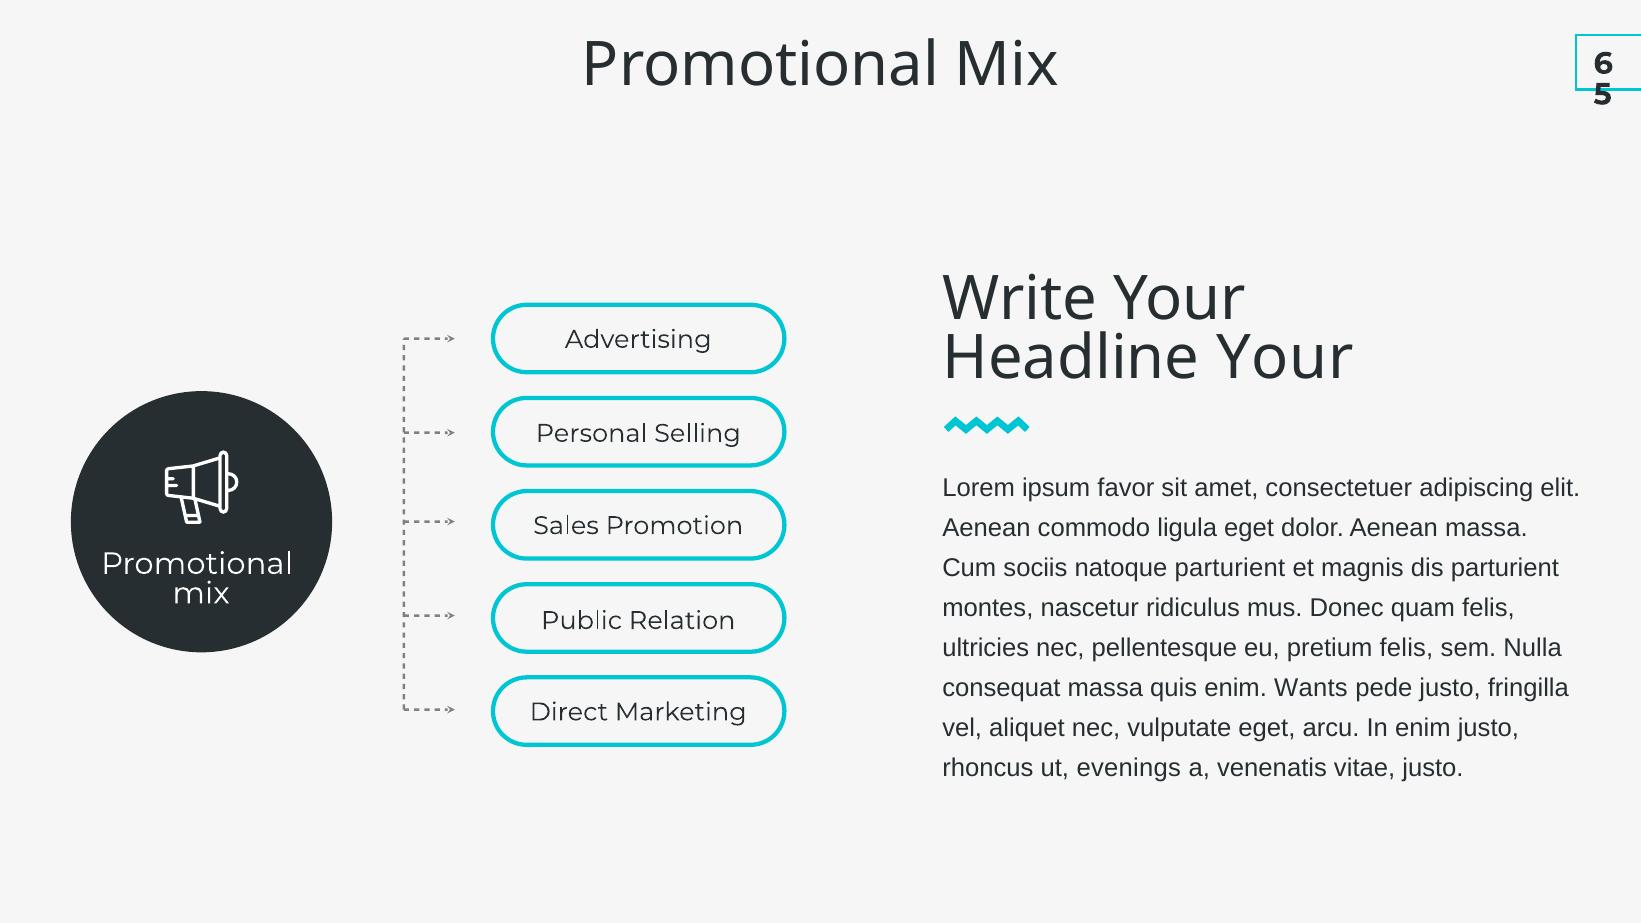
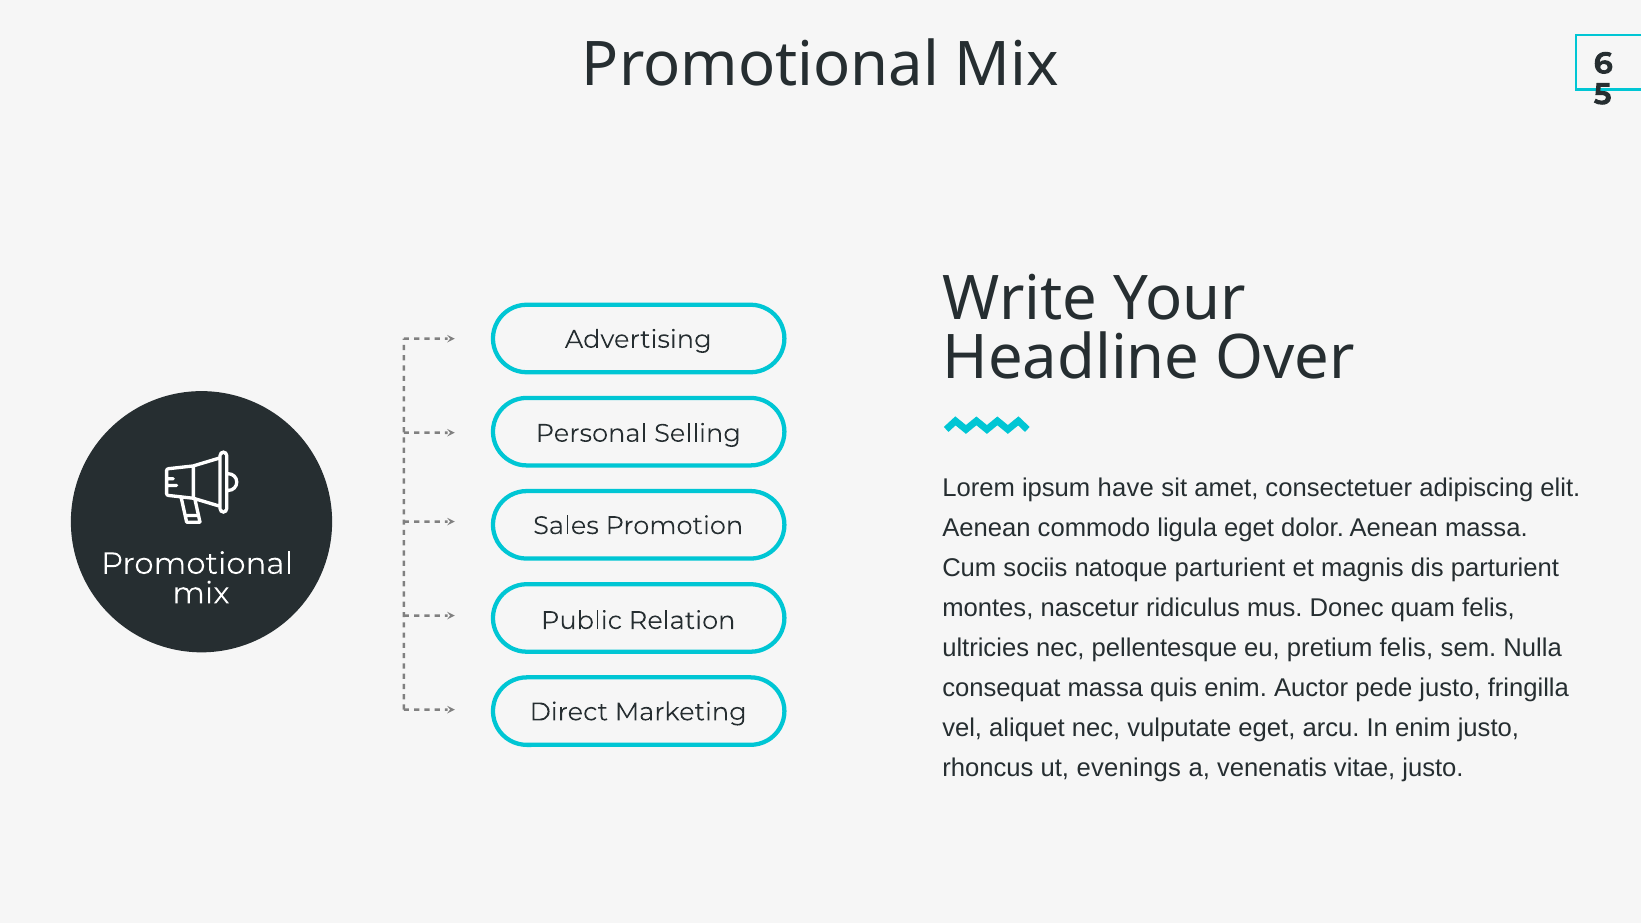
Headline Your: Your -> Over (1285, 358)
favor: favor -> have (1126, 488)
Wants: Wants -> Auctor (1311, 688)
